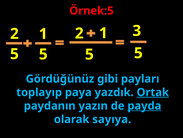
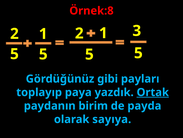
Örnek:5: Örnek:5 -> Örnek:8 (91, 11)
yazın: yazın -> birim (93, 105)
payda underline: present -> none (144, 105)
